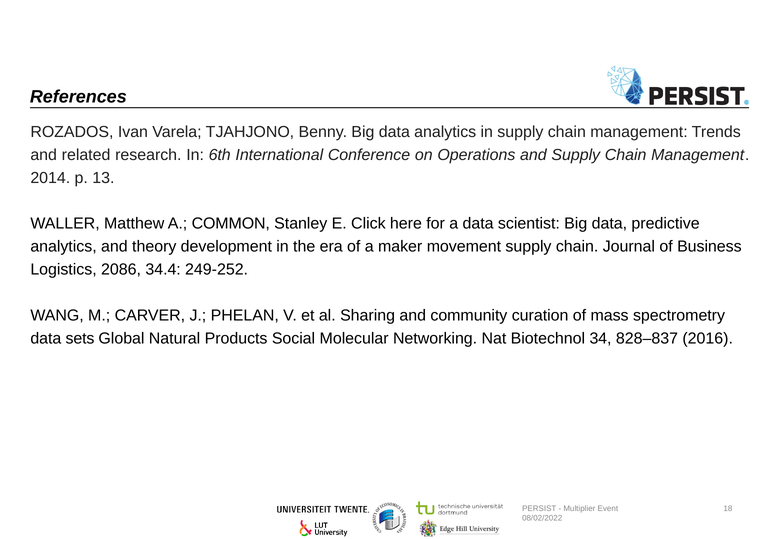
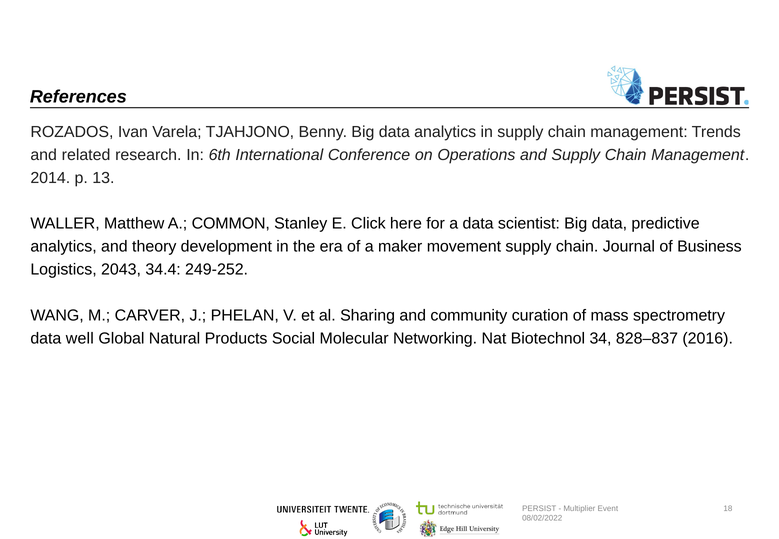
2086: 2086 -> 2043 (121, 270)
sets: sets -> well (80, 339)
